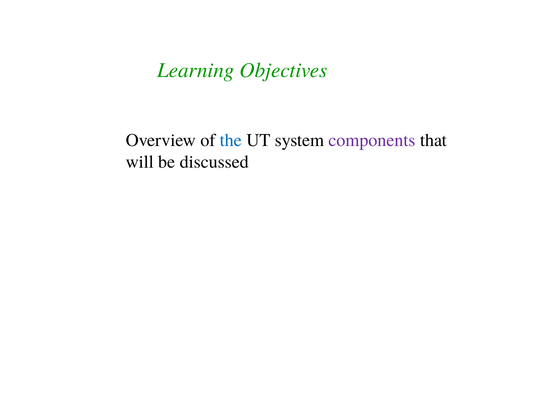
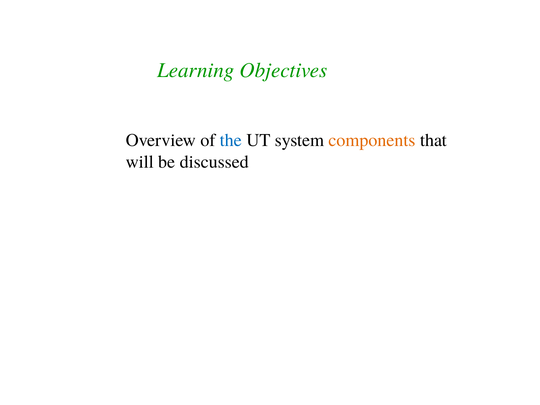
components colour: purple -> orange (372, 140)
